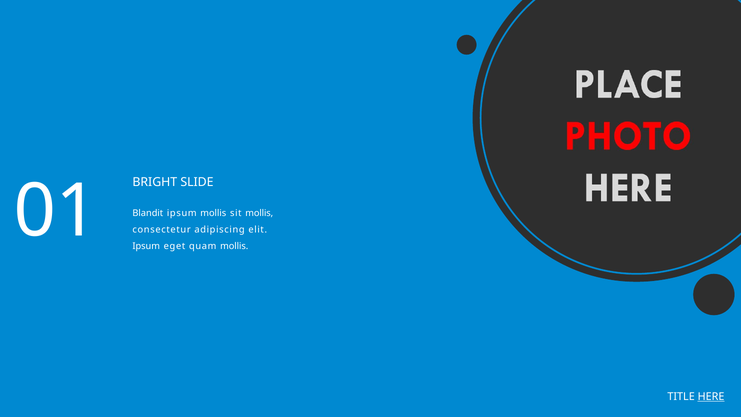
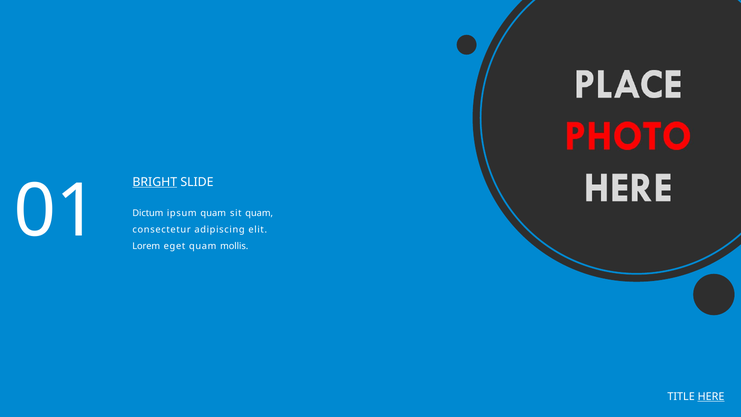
BRIGHT underline: none -> present (155, 182)
Blandit: Blandit -> Dictum (148, 213)
ipsum mollis: mollis -> quam (213, 213)
sit mollis: mollis -> quam (259, 213)
Ipsum: Ipsum -> Lorem (146, 246)
